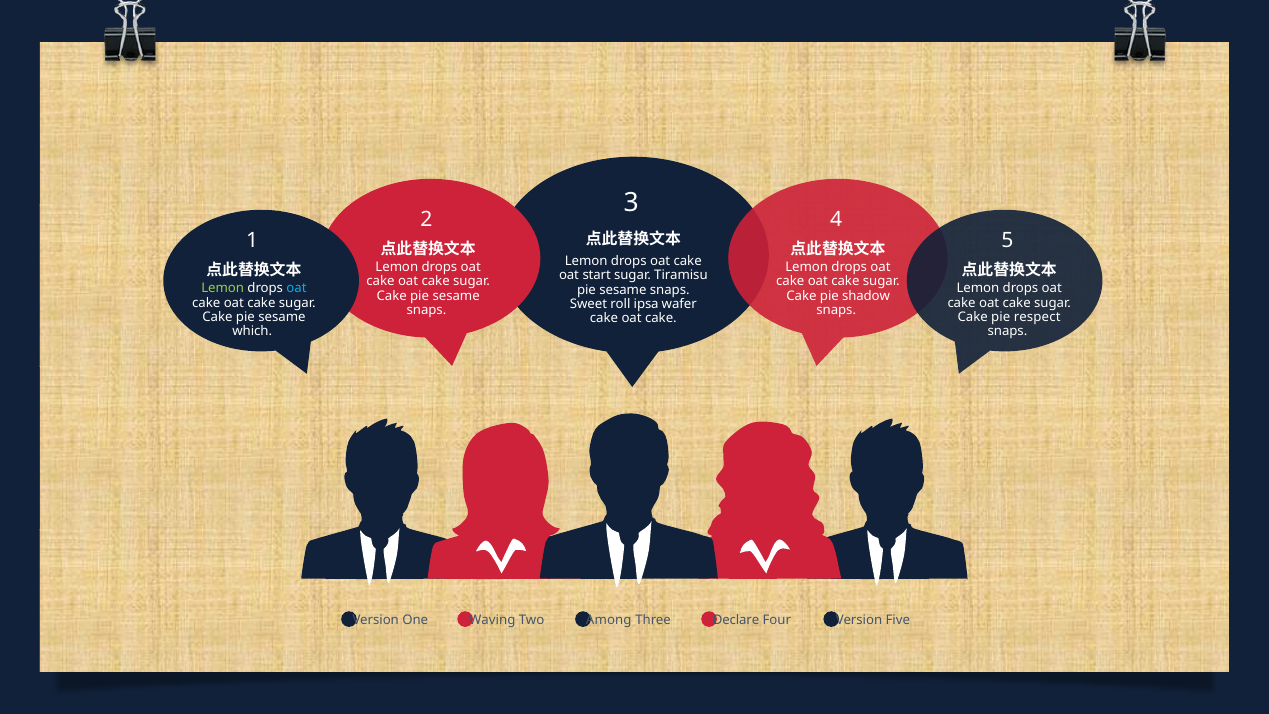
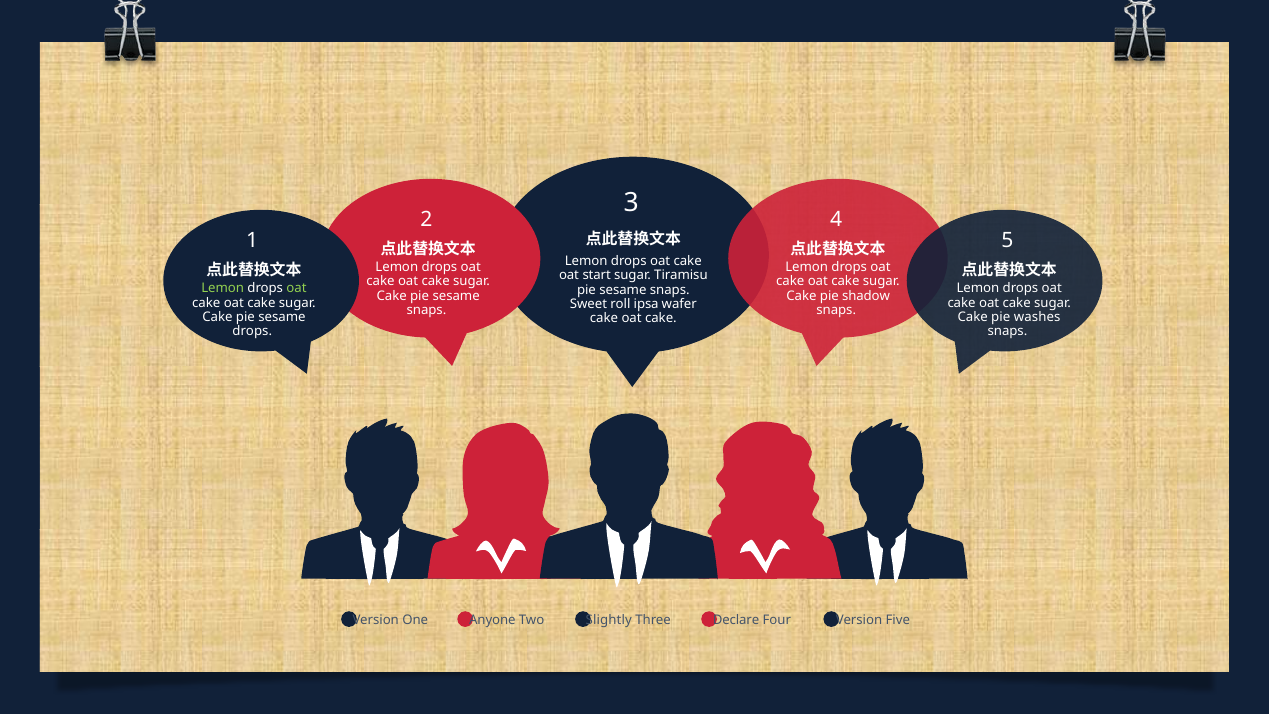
oat colour: light blue -> light green (297, 289)
respect: respect -> washes (1037, 317)
which: which -> drops (252, 331)
Waving: Waving -> Anyone (492, 620)
Among: Among -> Slightly (609, 620)
